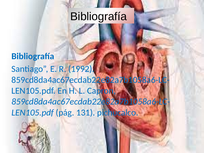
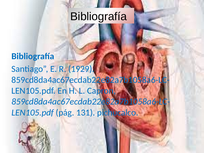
1992: 1992 -> 1929 (81, 69)
